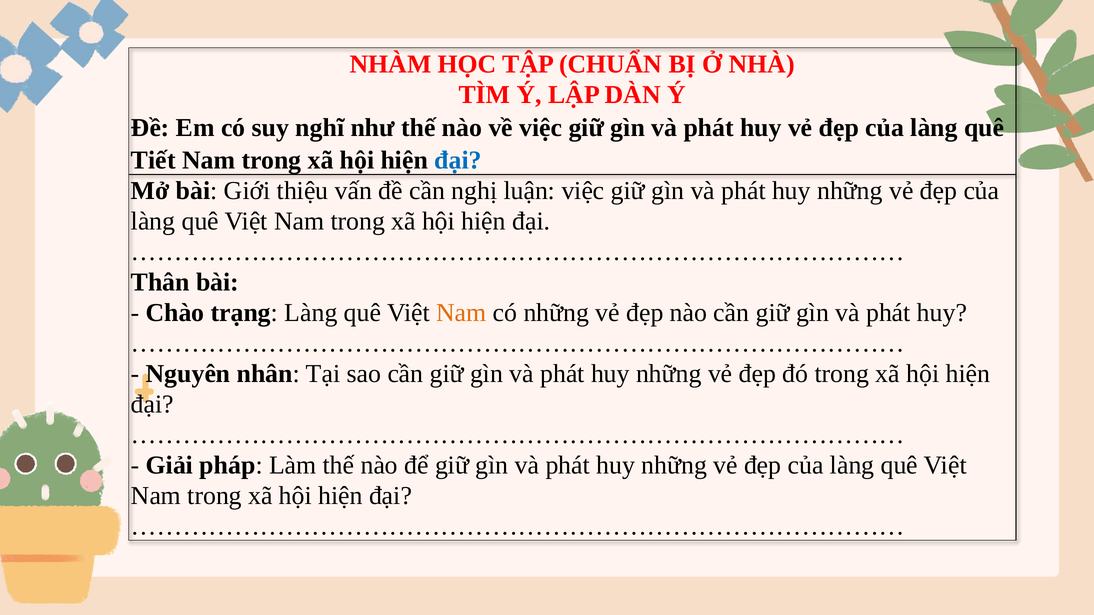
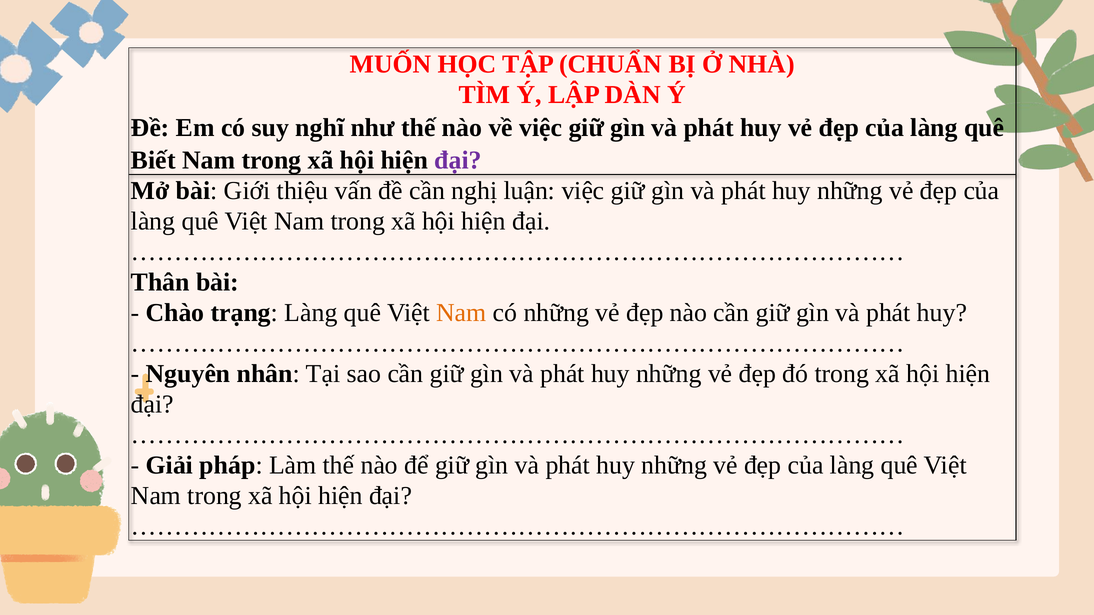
NHÀM: NHÀM -> MUỐN (391, 64)
Tiết: Tiết -> Biết (153, 160)
đại colour: blue -> purple (458, 160)
